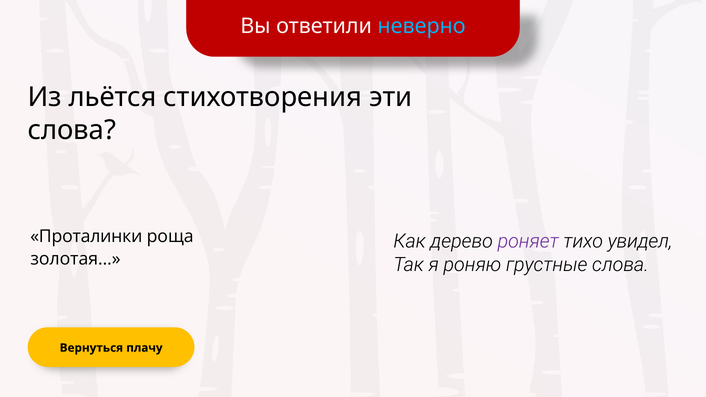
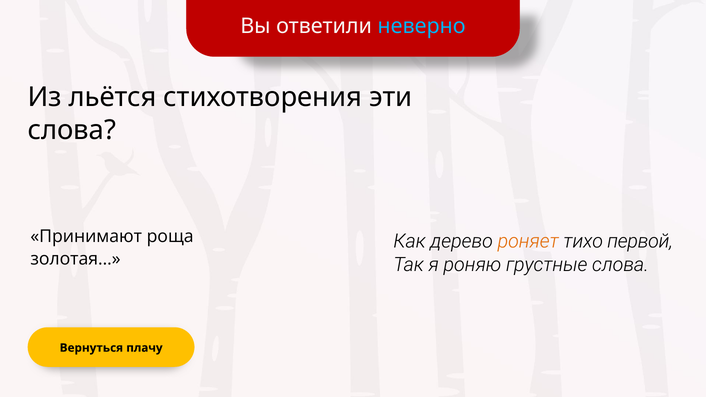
Проталинки: Проталинки -> Принимают (86, 237)
роняет colour: purple -> orange (528, 241)
увидел: увидел -> первой (640, 241)
